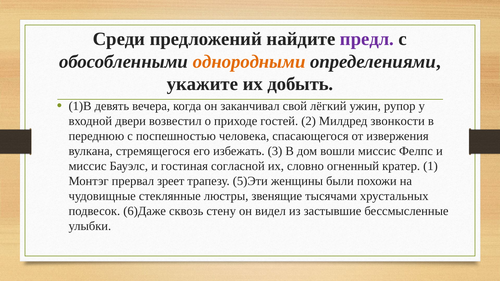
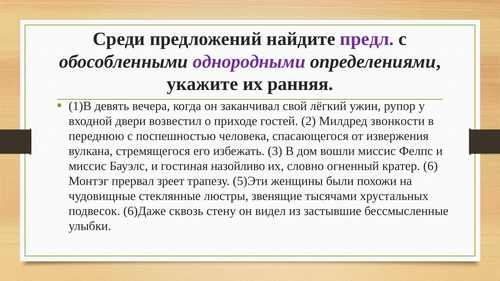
однородными colour: orange -> purple (249, 62)
добыть: добыть -> ранняя (300, 84)
согласной: согласной -> назойливо (238, 166)
1: 1 -> 6 (431, 166)
